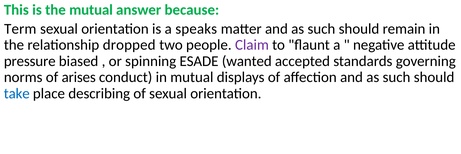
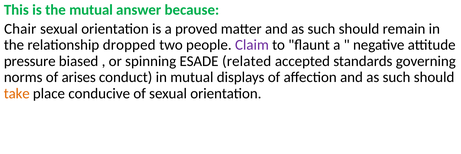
Term: Term -> Chair (20, 29)
speaks: speaks -> proved (196, 29)
wanted: wanted -> related (247, 61)
take colour: blue -> orange (17, 93)
describing: describing -> conducive (99, 93)
